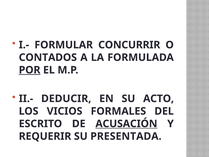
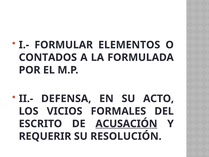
CONCURRIR: CONCURRIR -> ELEMENTOS (129, 45)
POR underline: present -> none (30, 70)
DEDUCIR: DEDUCIR -> DEFENSA (66, 98)
PRESENTADA: PRESENTADA -> RESOLUCIÓN (126, 136)
